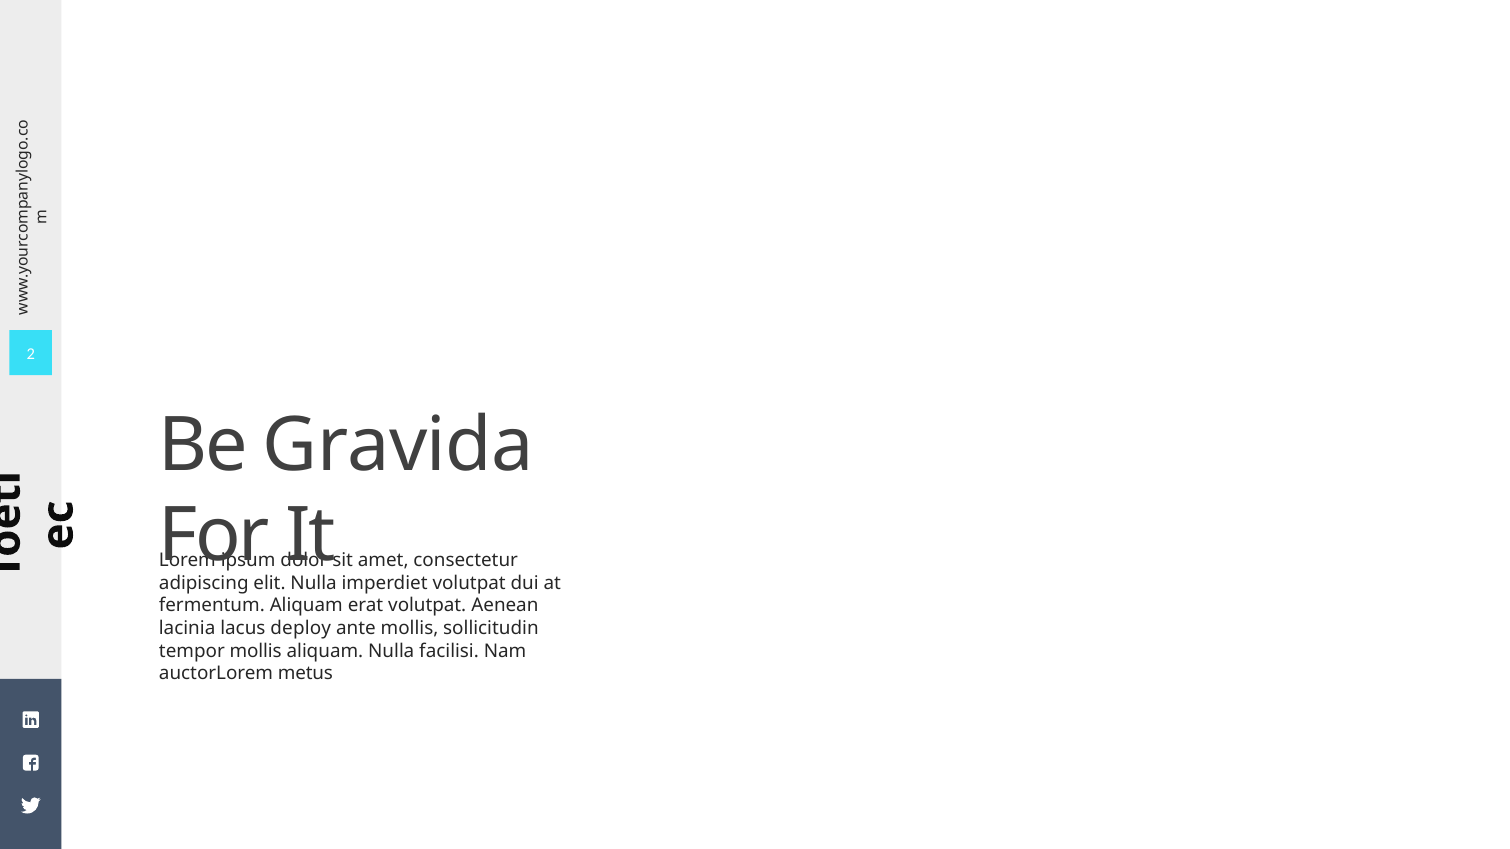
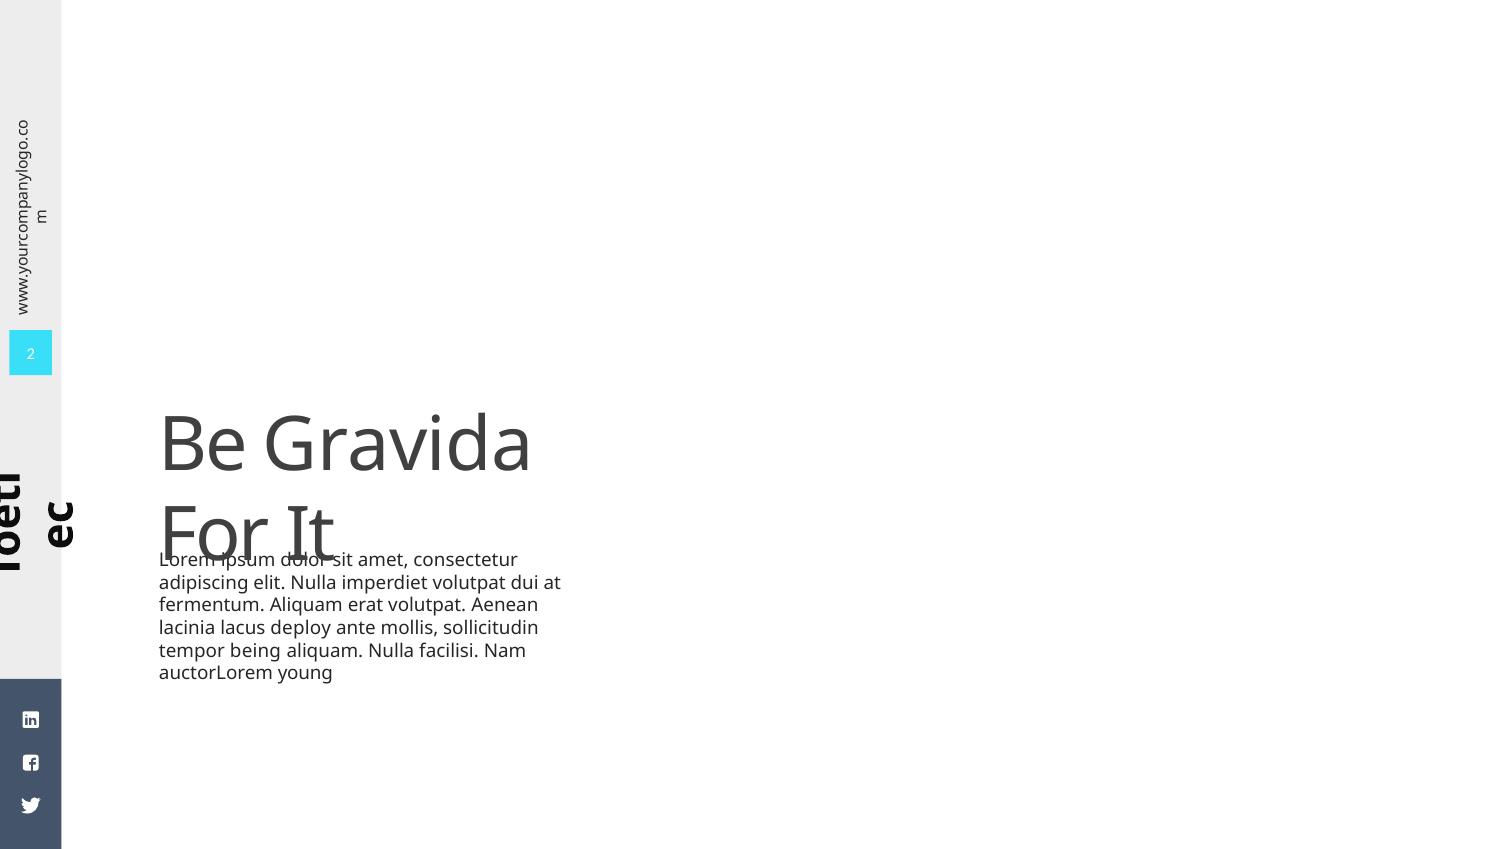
tempor mollis: mollis -> being (256, 651)
metus: metus -> young (305, 674)
